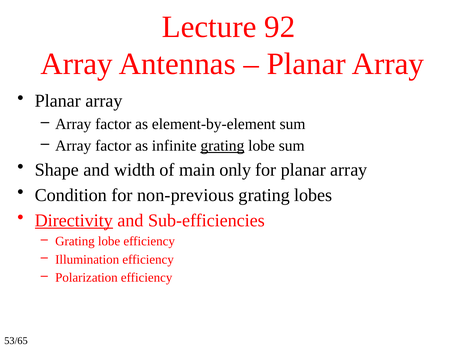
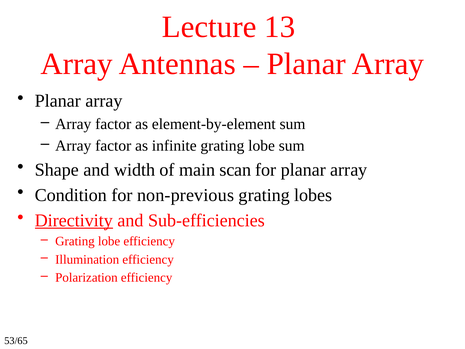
92: 92 -> 13 (280, 27)
grating underline: present -> none (222, 146)
only: only -> scan (235, 170)
